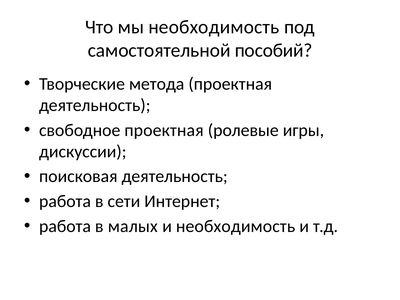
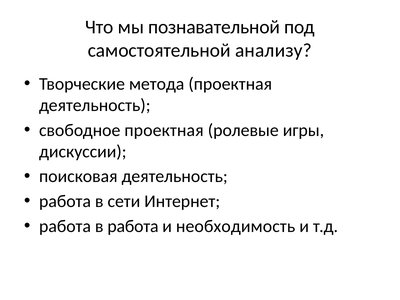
мы необходимость: необходимость -> познавательной (214, 27)
пособий: пособий -> анализу (273, 50)
в малых: малых -> работа (133, 226)
